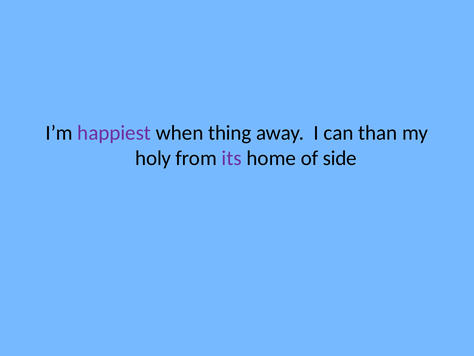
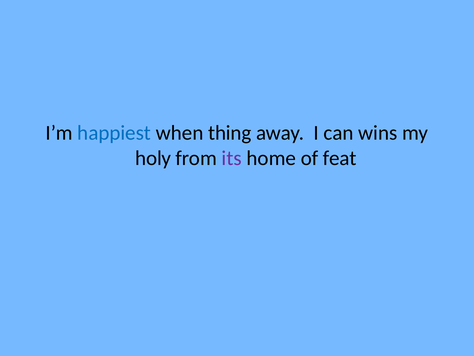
happiest colour: purple -> blue (114, 133)
than: than -> wins (378, 133)
side: side -> feat (340, 158)
